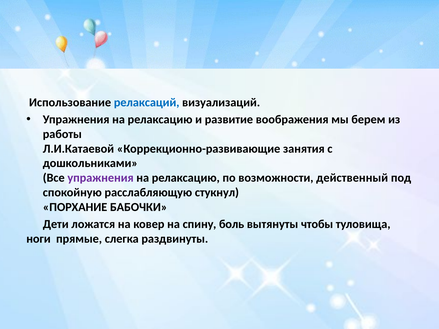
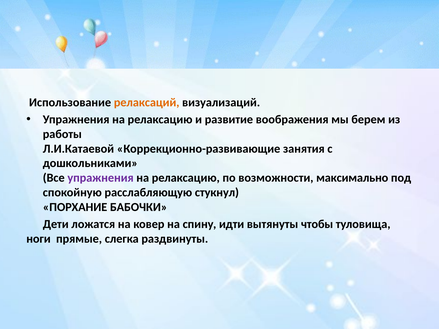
релаксаций colour: blue -> orange (147, 102)
действенный: действенный -> максимально (352, 178)
боль: боль -> идти (232, 224)
